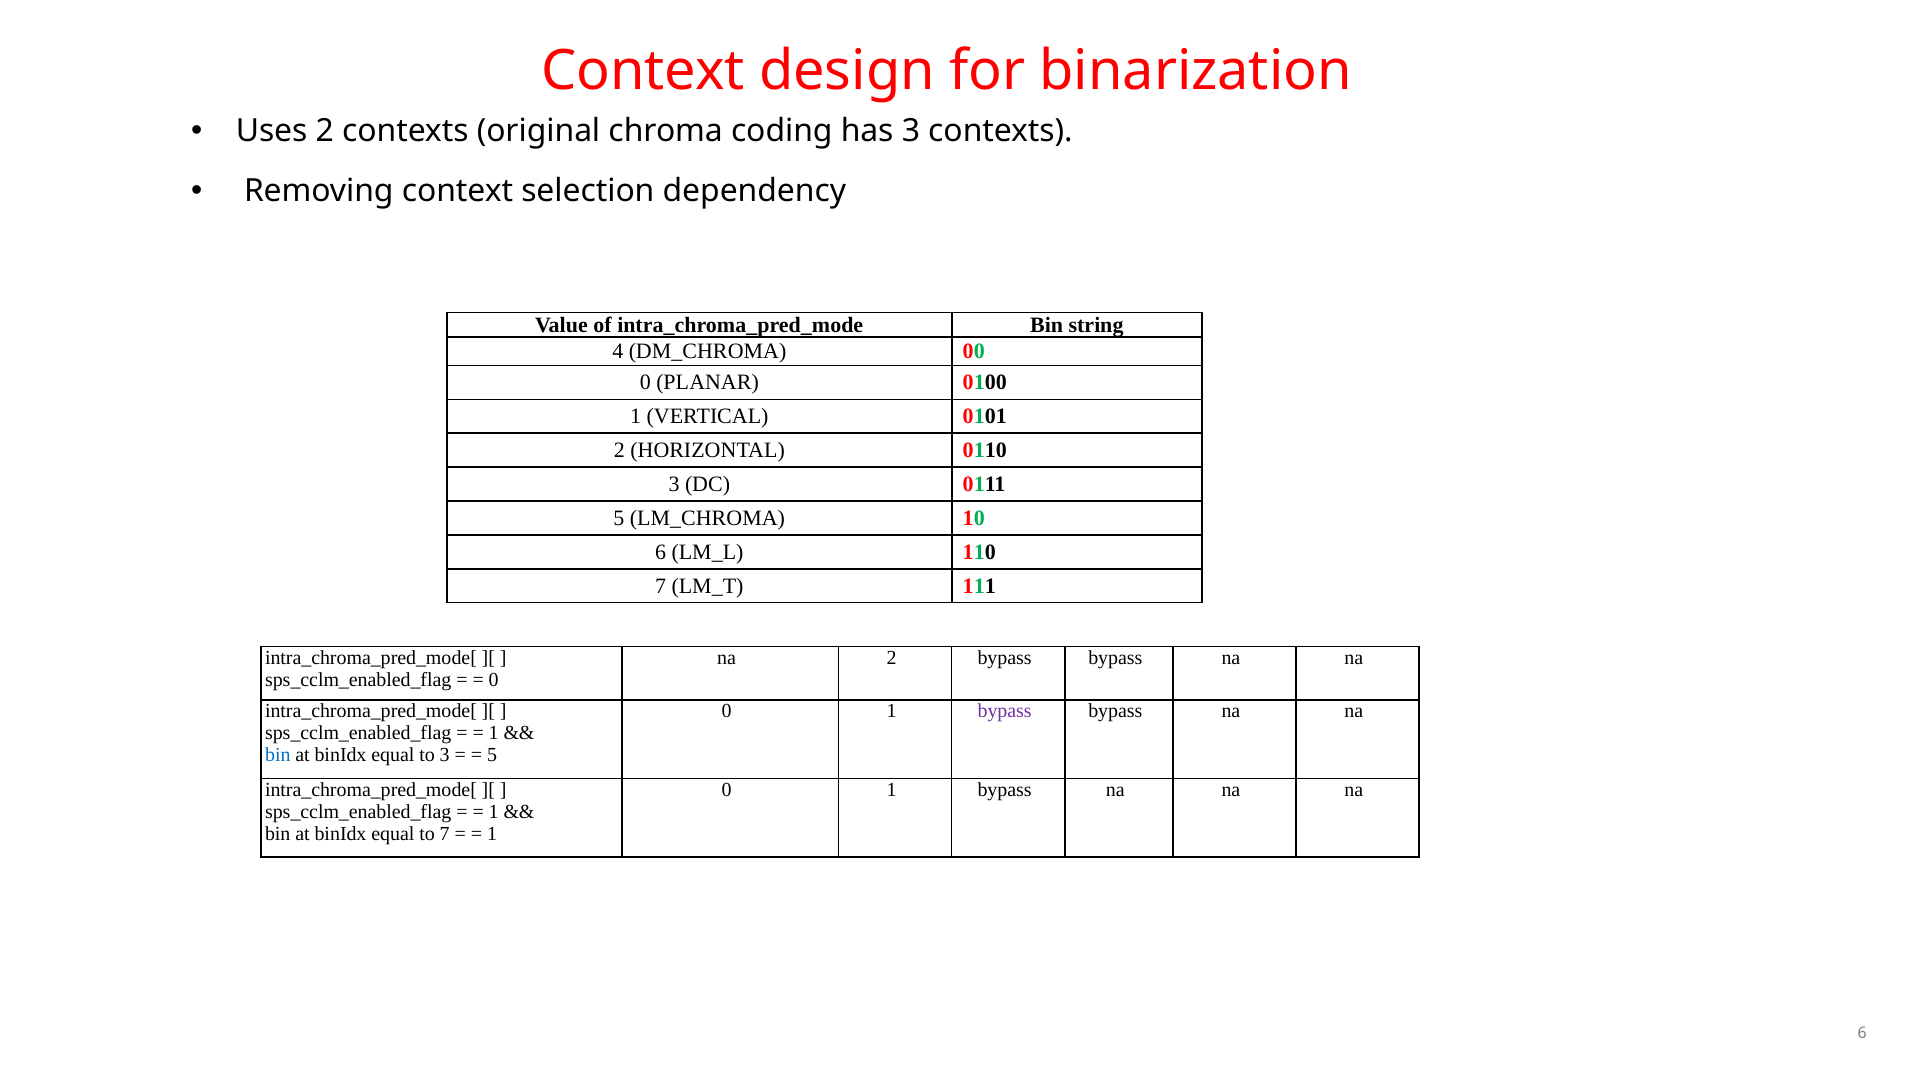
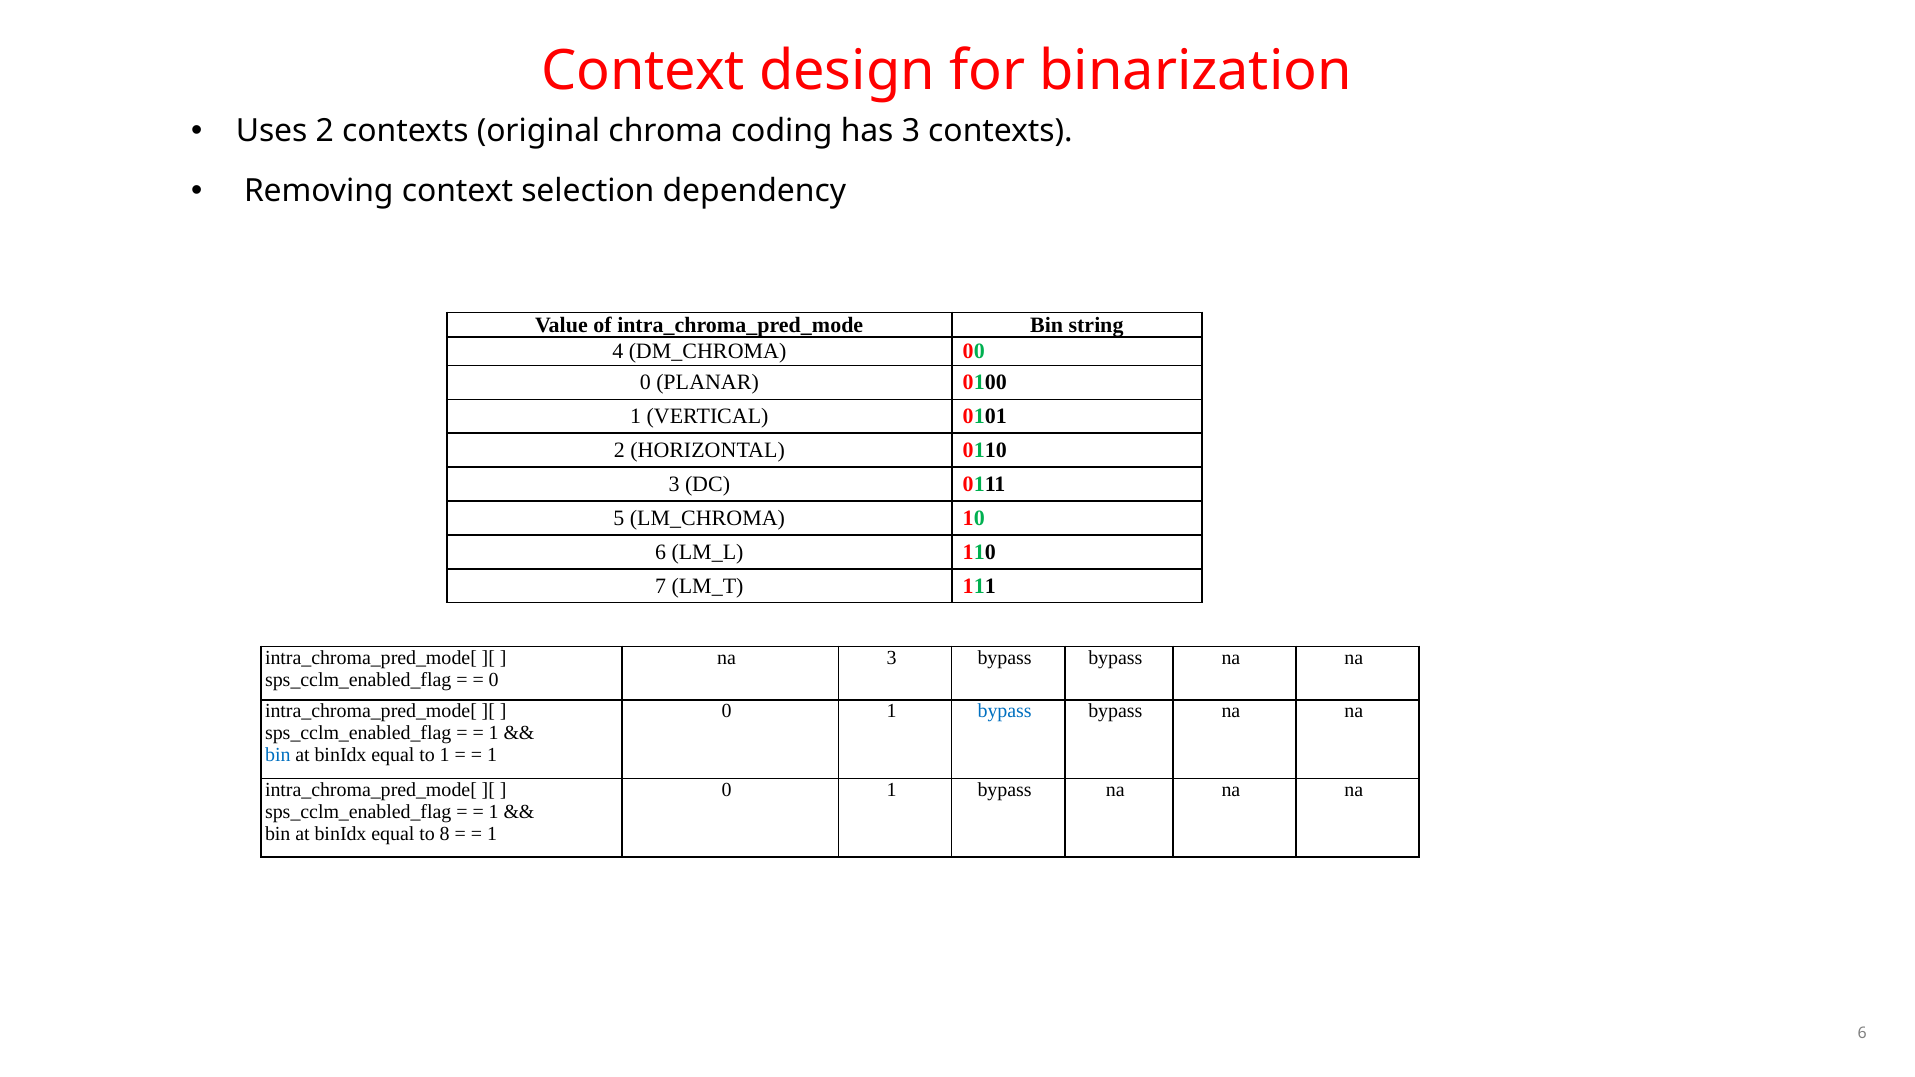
na 2: 2 -> 3 (891, 658)
bypass colour: purple -> blue (1005, 711)
to 3: 3 -> 1 (445, 755)
5: 5 -> 1 (492, 755)
to 7: 7 -> 8 (445, 834)
